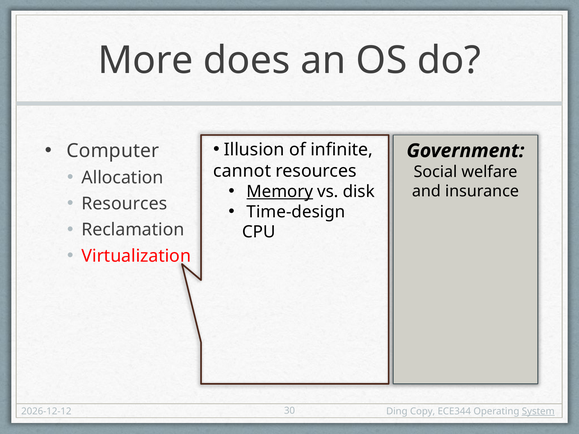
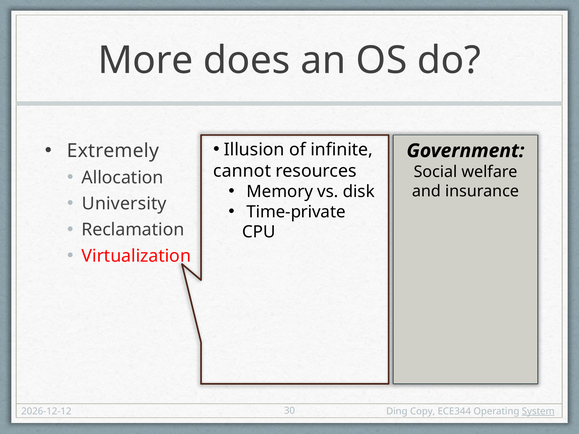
Computer: Computer -> Extremely (113, 151)
Memory underline: present -> none (280, 192)
Resources: Resources -> University (124, 204)
Time-design: Time-design -> Time-private (296, 212)
